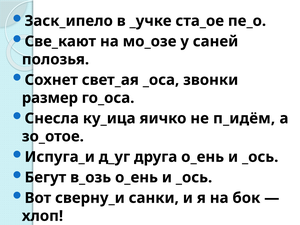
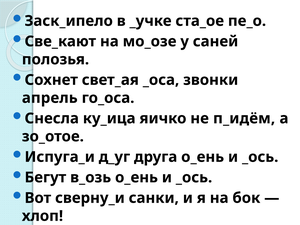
размер: размер -> апрель (50, 98)
